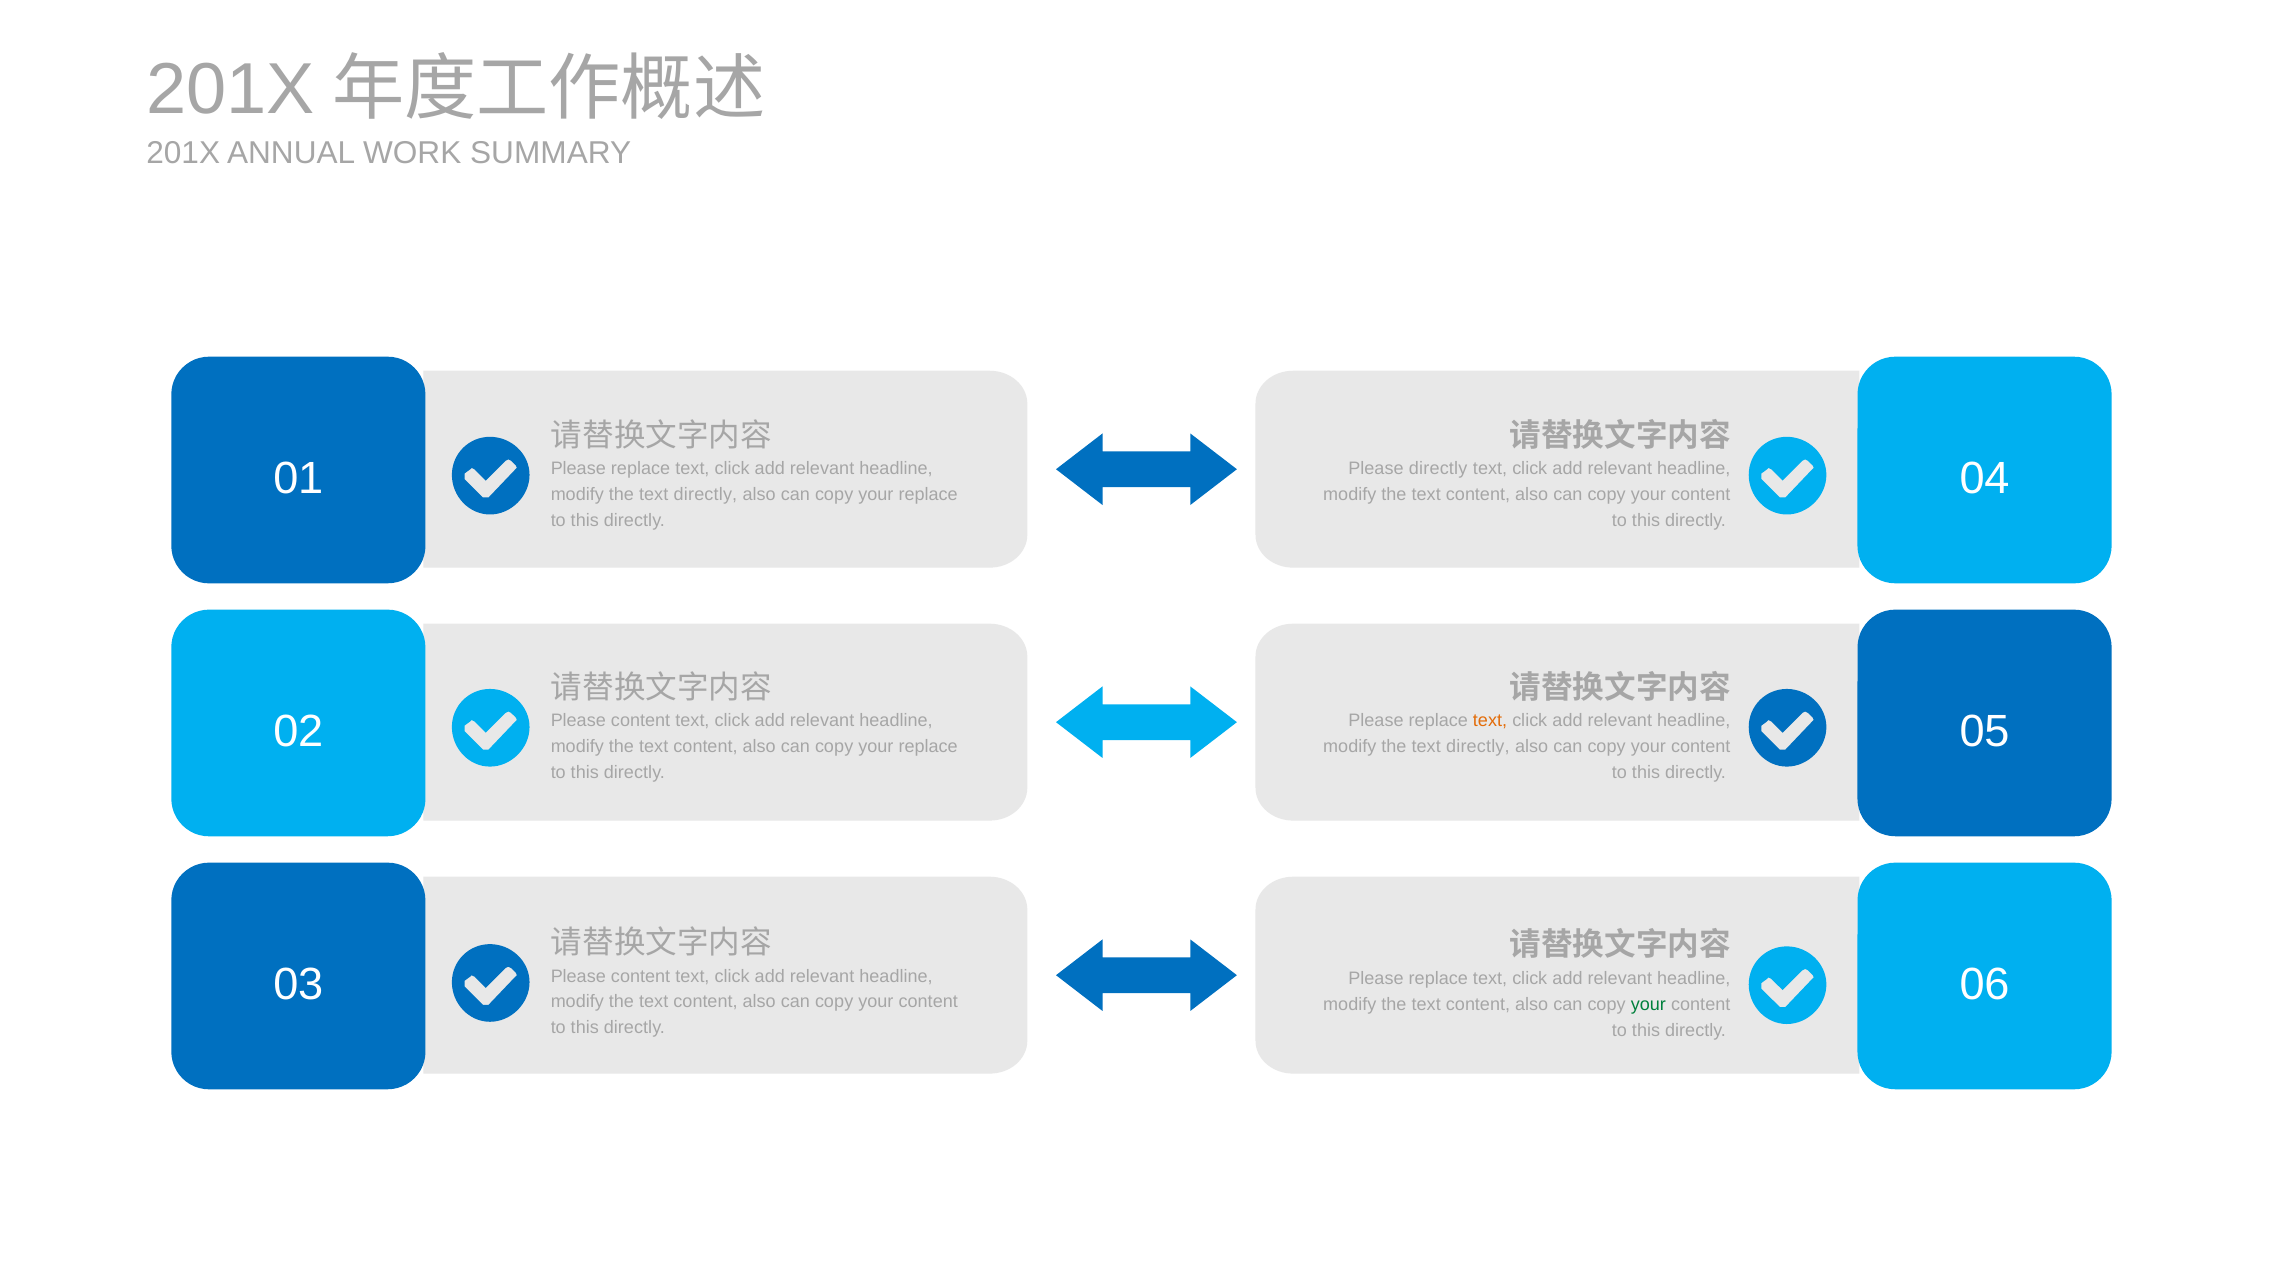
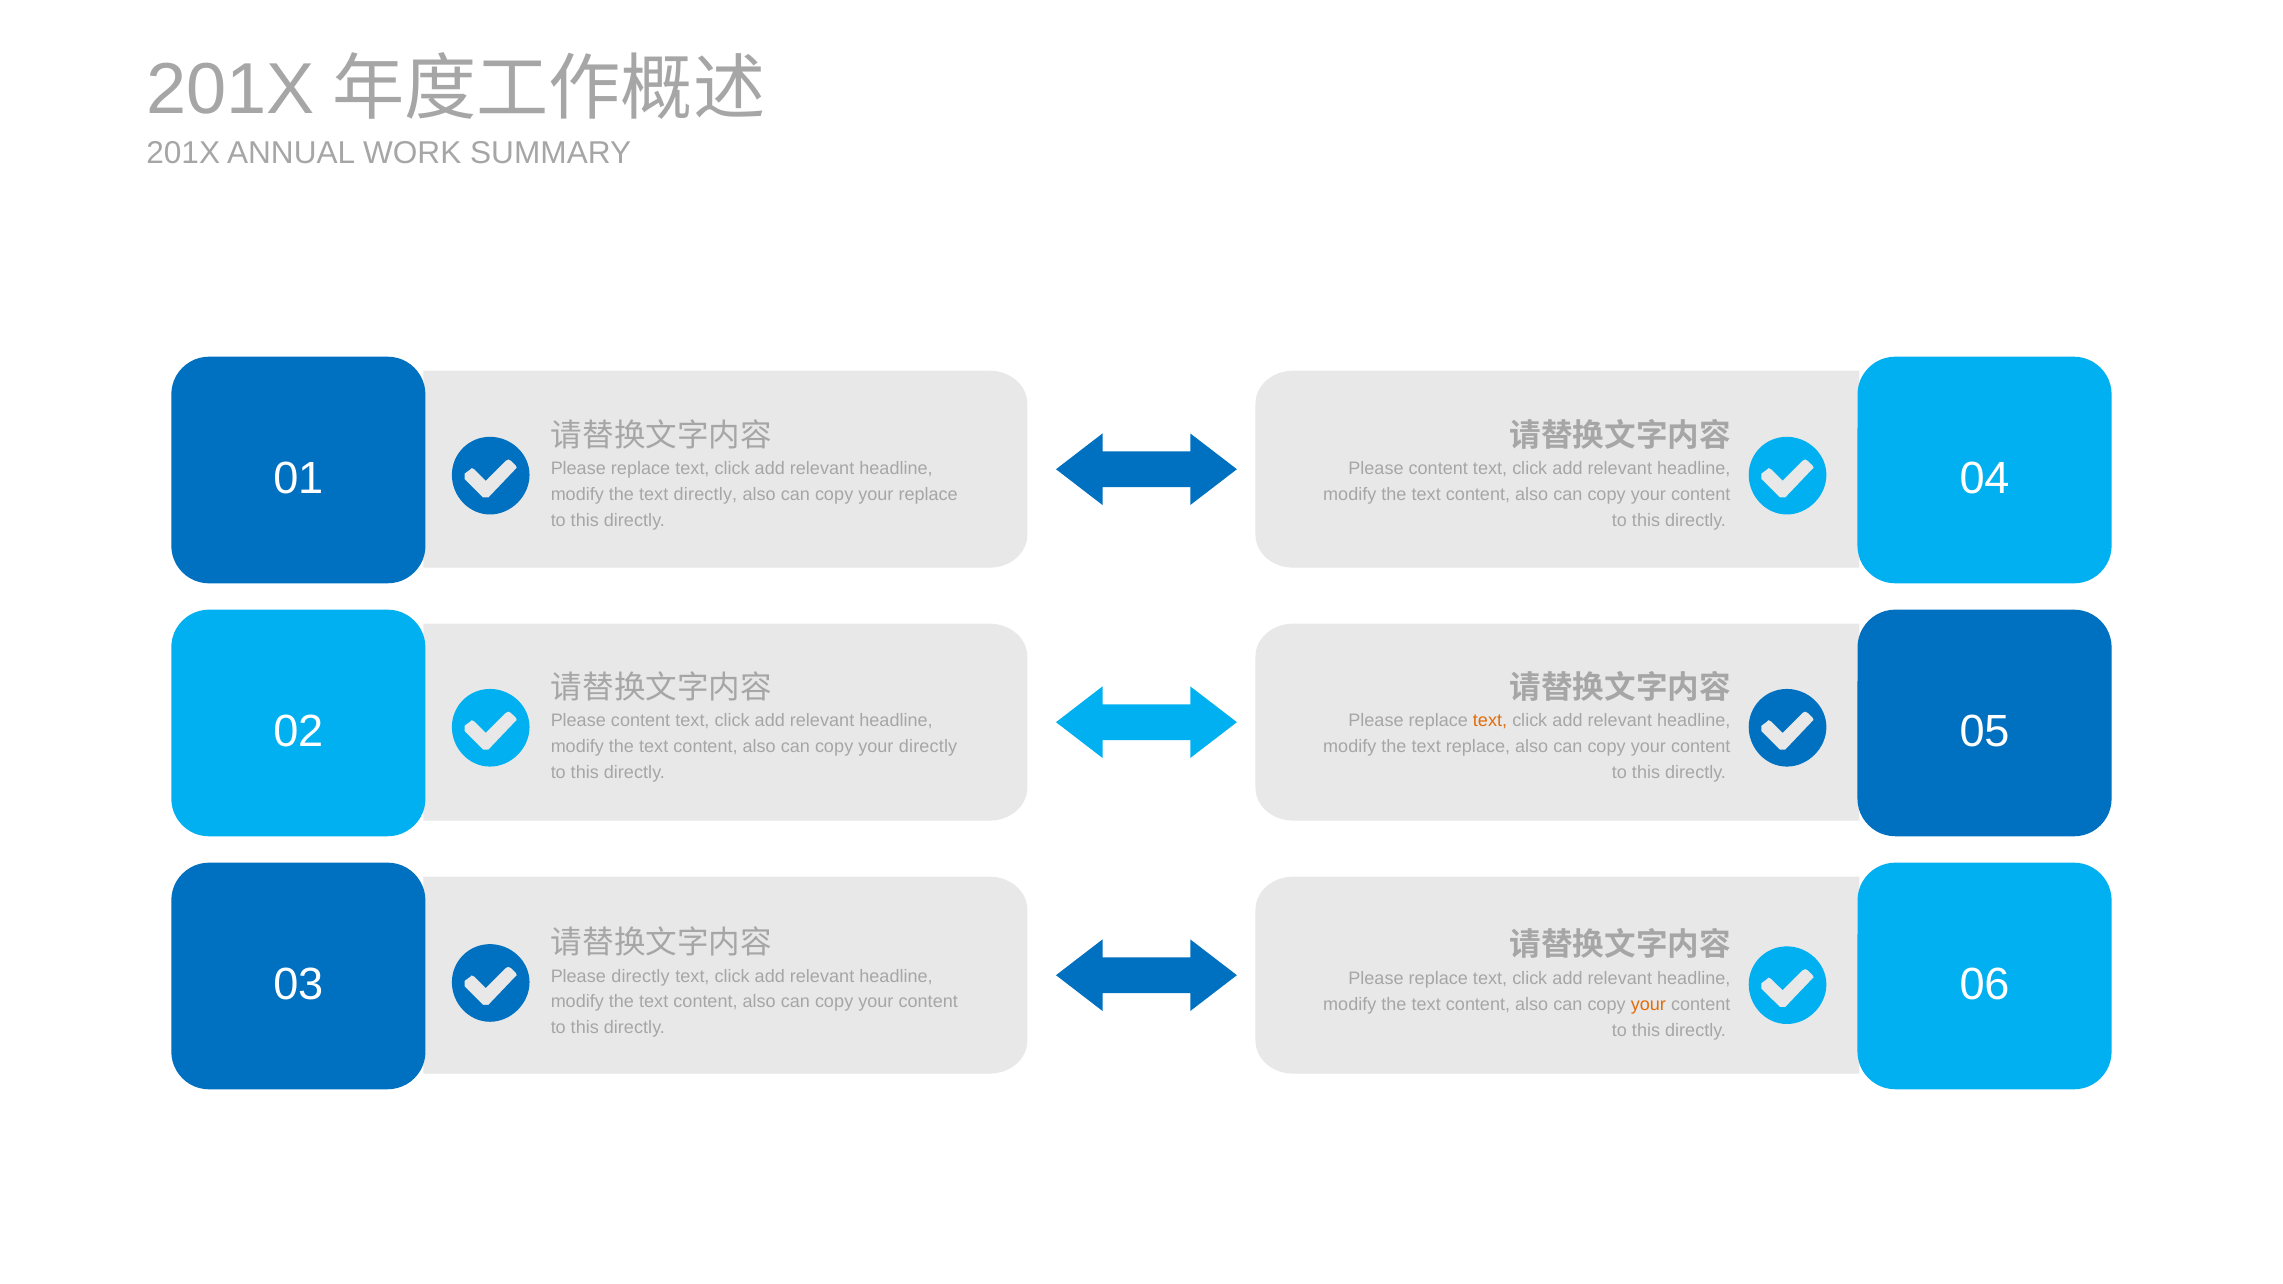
directly: directly -> content (1438, 469)
replace: replace -> directly (928, 747)
directly: directly -> replace (1478, 747)
content: content -> directly (640, 976)
your colour: green -> orange (1648, 1004)
